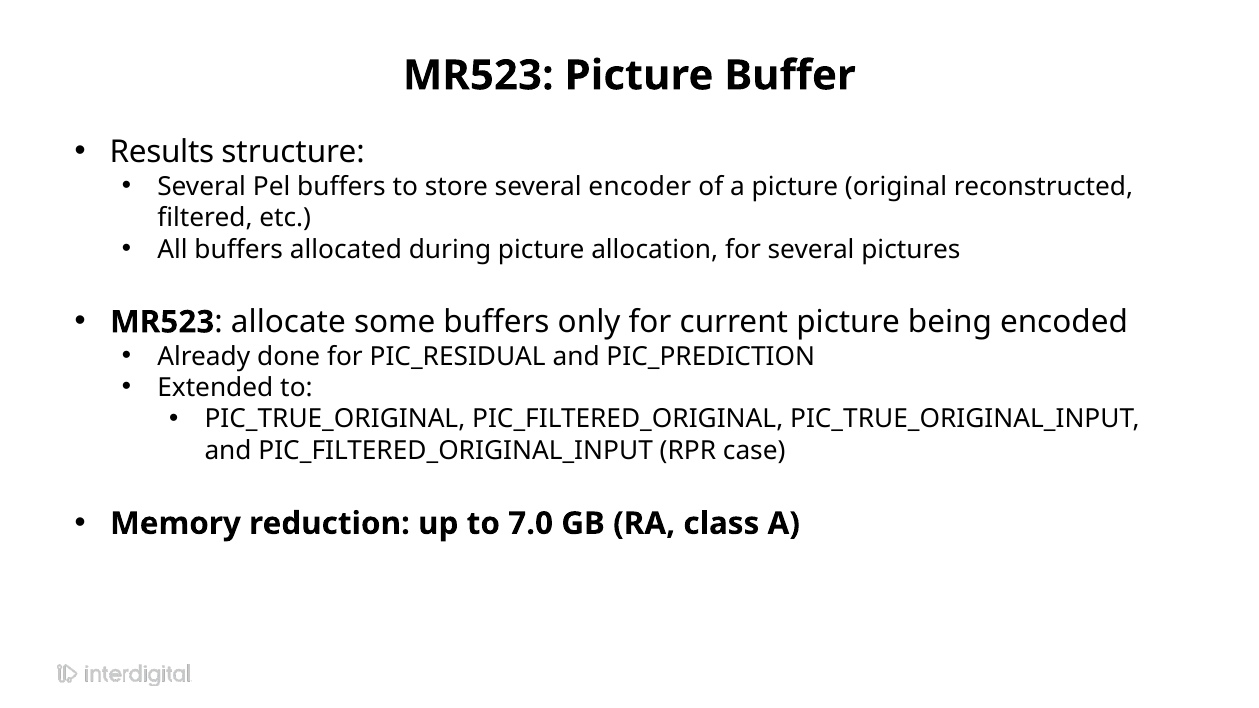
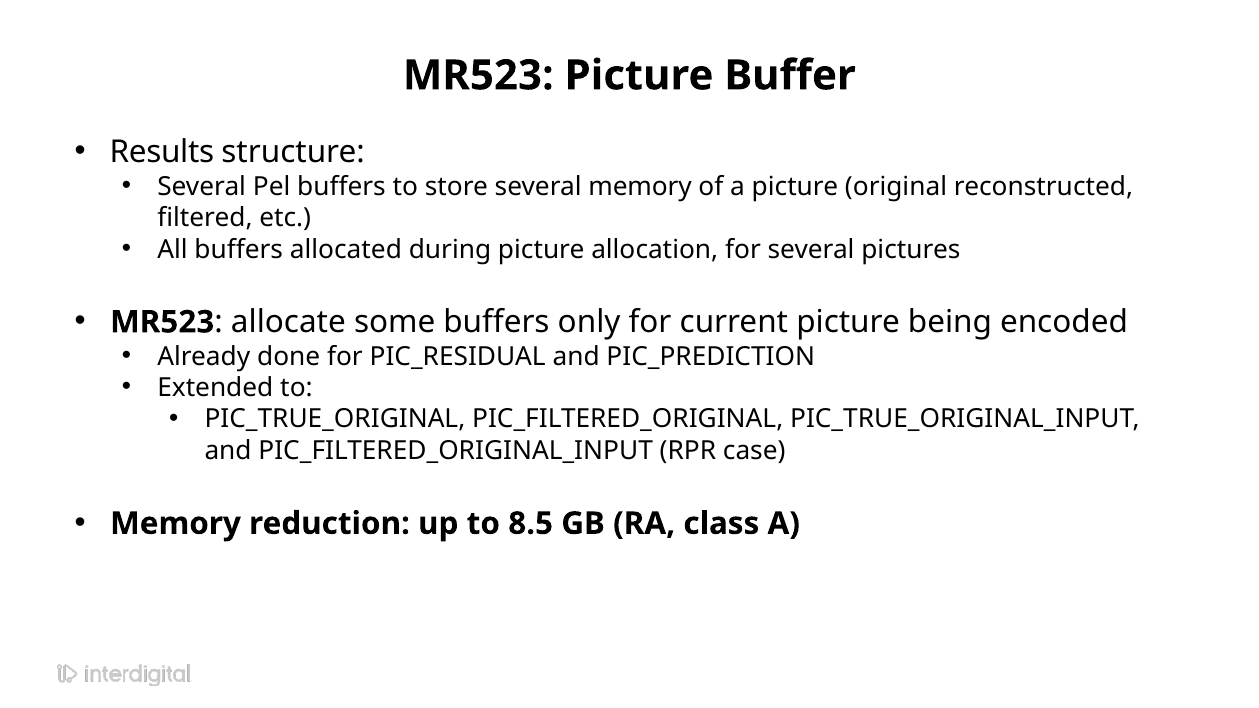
several encoder: encoder -> memory (640, 186)
7.0: 7.0 -> 8.5 (531, 524)
